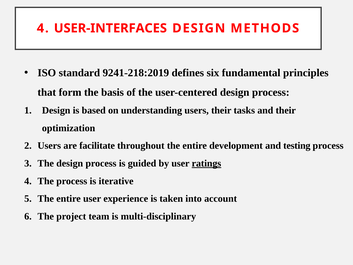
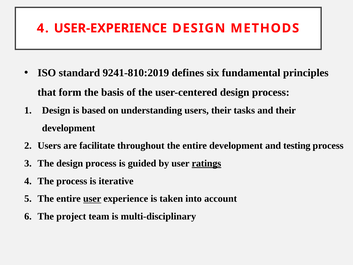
USER-INTERFACES: USER-INTERFACES -> USER-EXPERIENCE (110, 28)
9241-218:2019: 9241-218:2019 -> 9241-810:2019 (136, 73)
optimization: optimization -> development (69, 128)
user underline: none -> present (92, 199)
